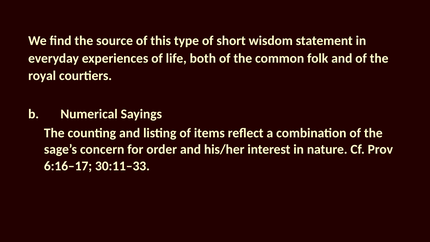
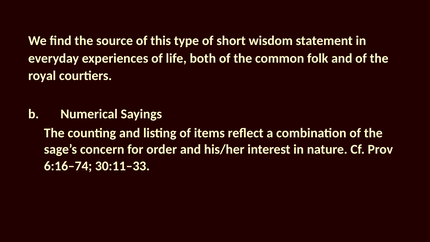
6:16–17: 6:16–17 -> 6:16–74 (68, 166)
